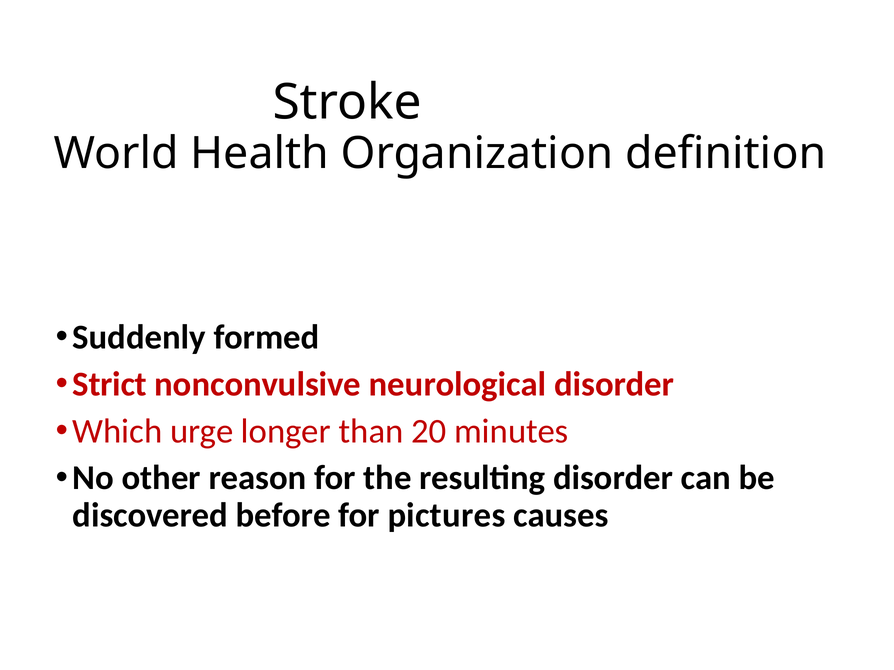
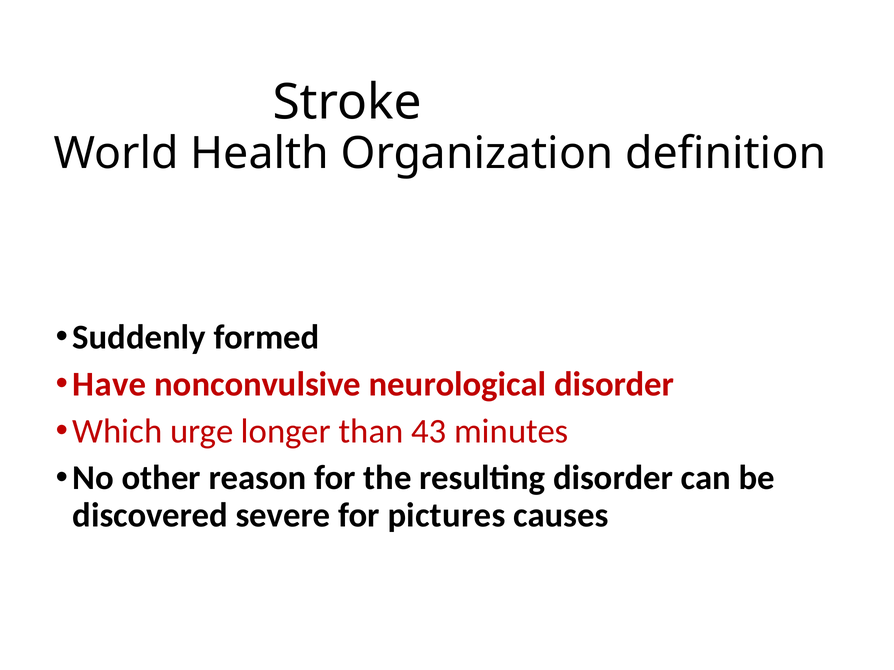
Strict: Strict -> Have (109, 385)
20: 20 -> 43 (429, 431)
before: before -> severe (283, 516)
